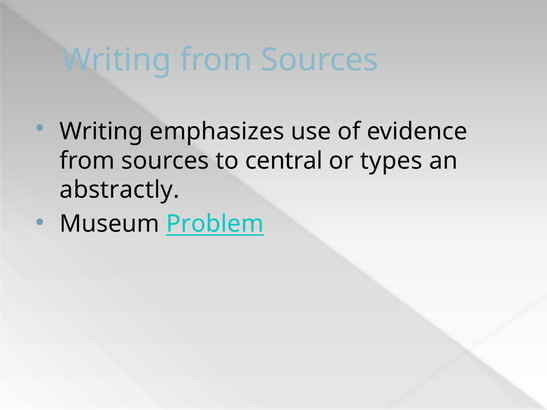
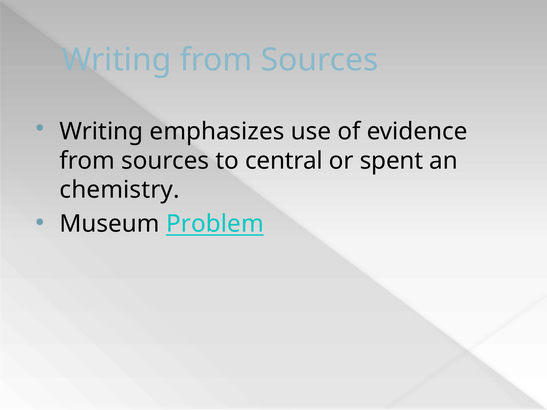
types: types -> spent (392, 161)
abstractly: abstractly -> chemistry (120, 190)
